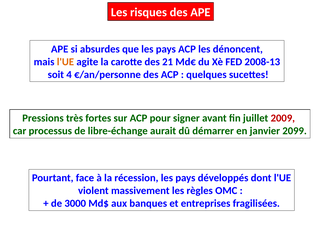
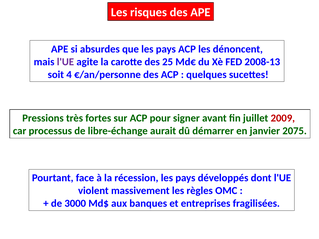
l'UE colour: orange -> purple (65, 62)
21: 21 -> 25 (168, 62)
2099: 2099 -> 2075 (295, 131)
